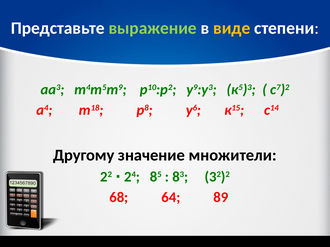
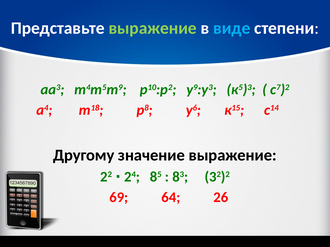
виде colour: yellow -> light blue (232, 28)
значение множители: множители -> выражение (233, 156)
68: 68 -> 69 (119, 198)
89: 89 -> 26 (221, 198)
